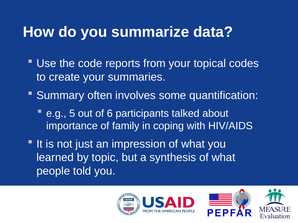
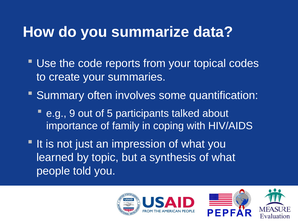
5: 5 -> 9 (72, 113)
6: 6 -> 5 (110, 113)
